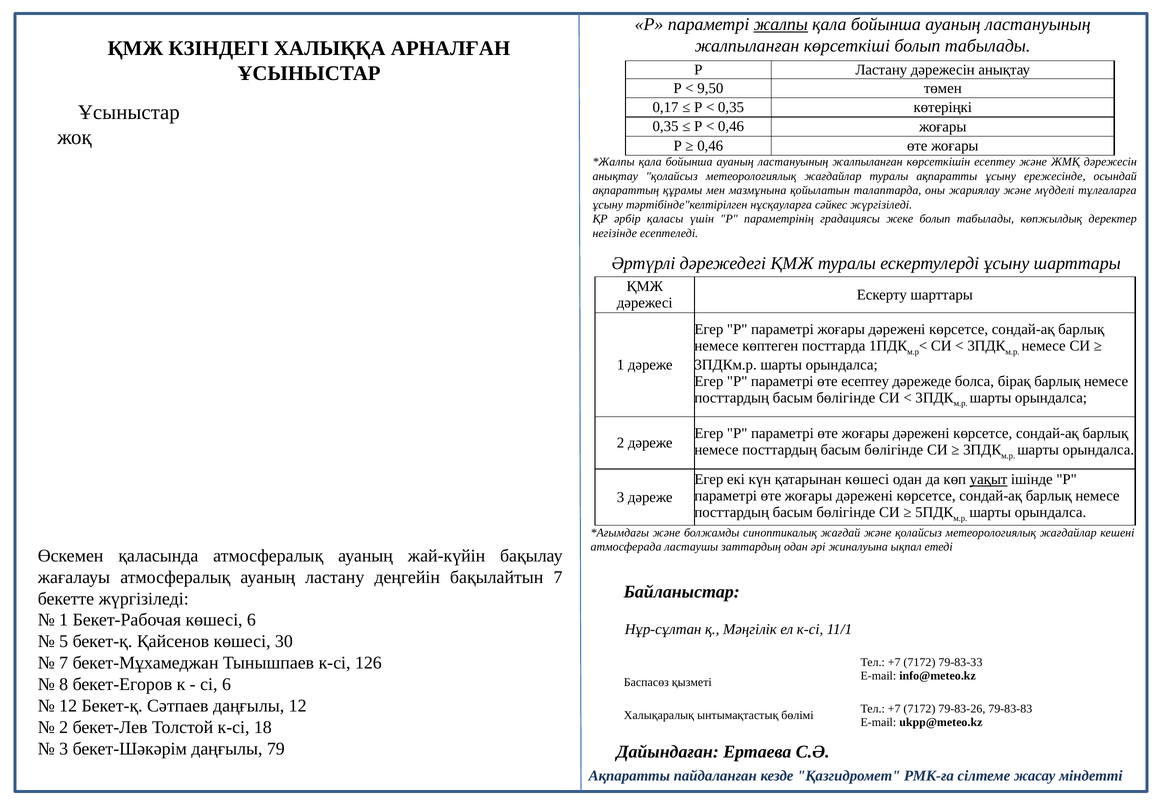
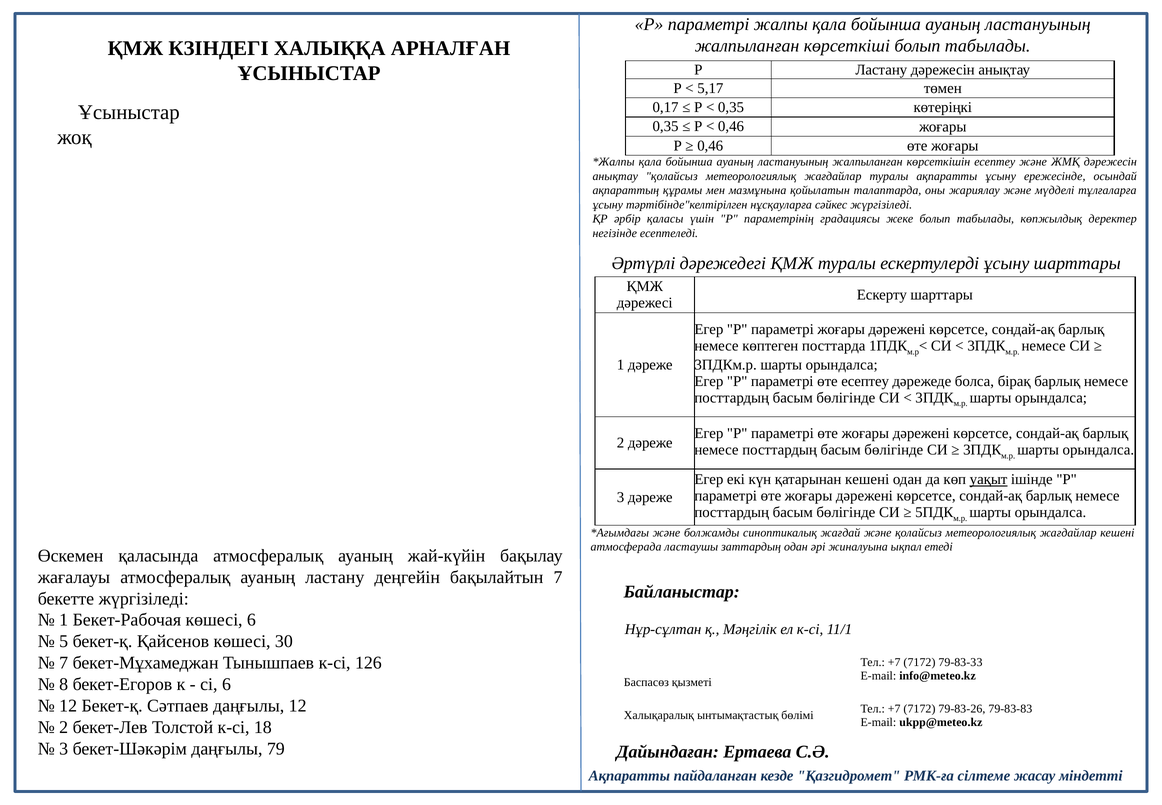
жалпы underline: present -> none (781, 24)
9,50: 9,50 -> 5,17 (710, 88)
қатарынан көшесі: көшесі -> кешені (867, 479)
